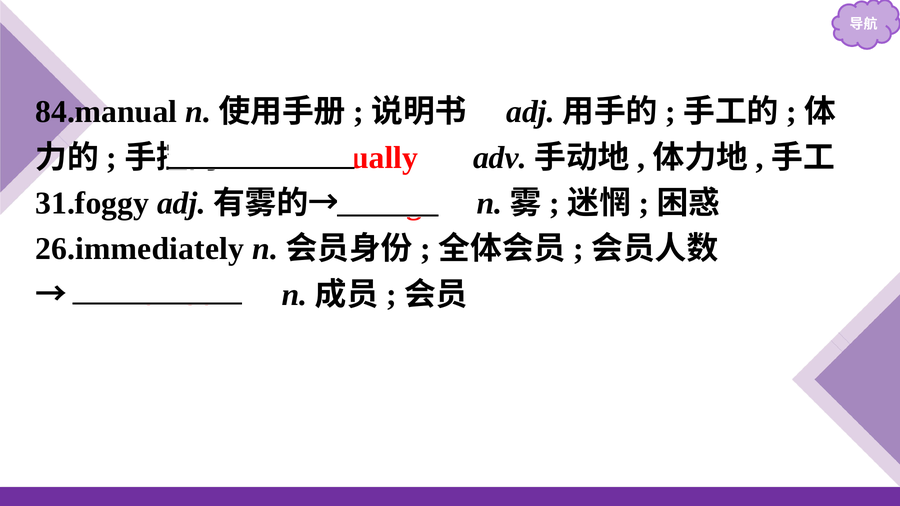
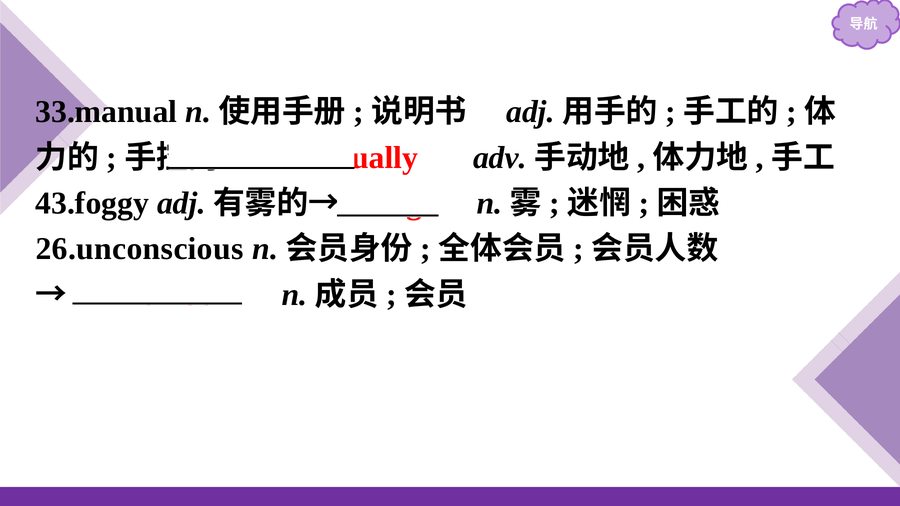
84.manual: 84.manual -> 33.manual (106, 112)
31.foggy: 31.foggy -> 43.foggy (92, 203)
26.immediately: 26.immediately -> 26.unconscious (140, 249)
